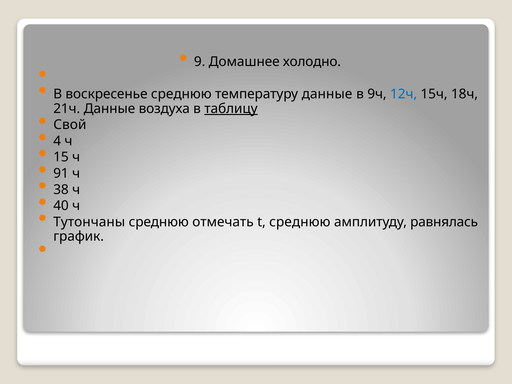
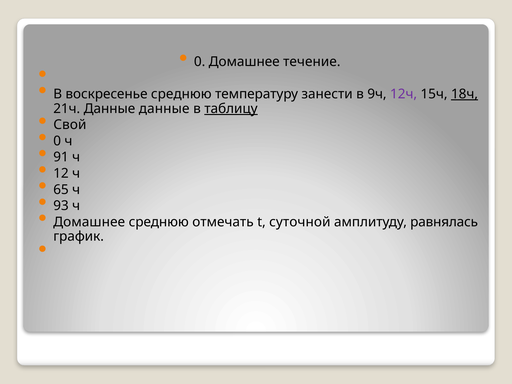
9: 9 -> 0 (200, 62)
холодно: холодно -> течение (312, 62)
температуру данные: данные -> занести (327, 94)
12ч colour: blue -> purple (404, 94)
18ч underline: none -> present (465, 94)
Данные воздуха: воздуха -> данные (164, 109)
4: 4 -> 0 (57, 141)
15: 15 -> 91 (61, 157)
91: 91 -> 12 (61, 173)
38: 38 -> 65 (61, 190)
40: 40 -> 93 (61, 206)
Тутончаны: Тутончаны -> Домашнее (89, 222)
t среднюю: среднюю -> суточной (300, 222)
